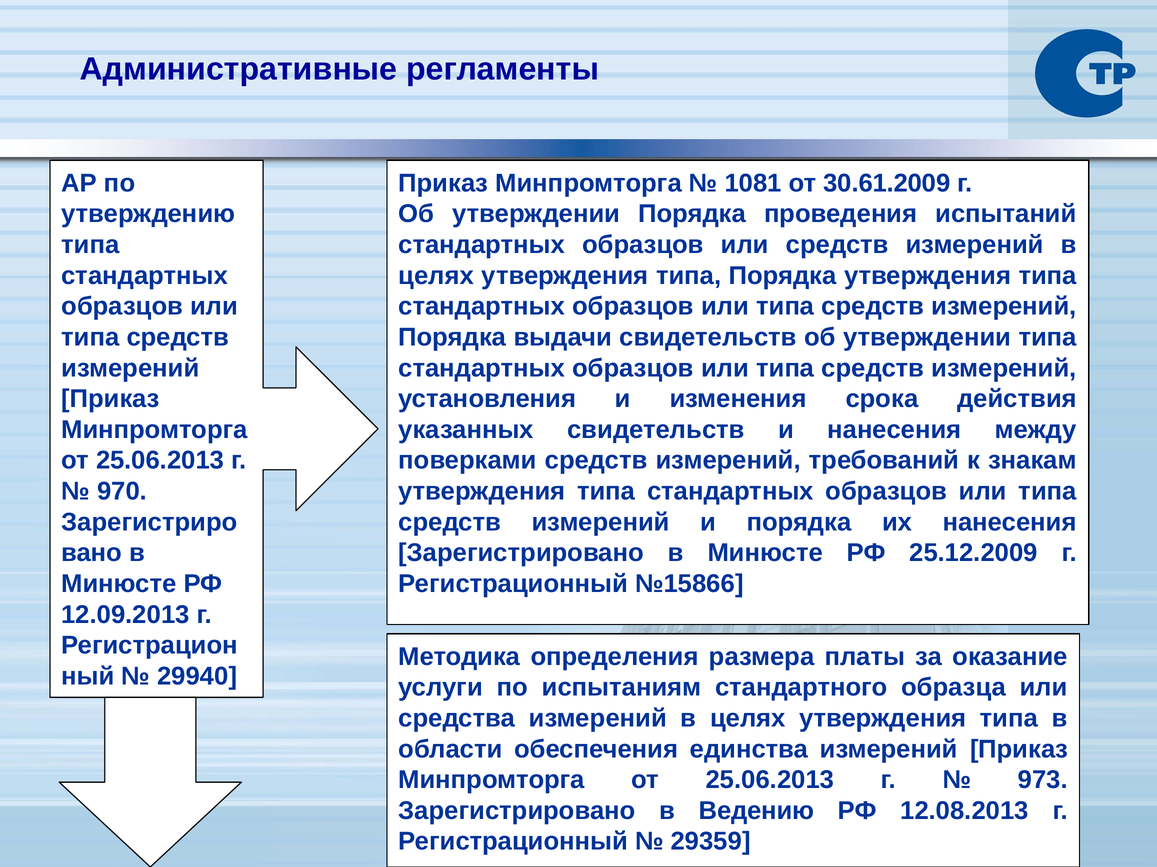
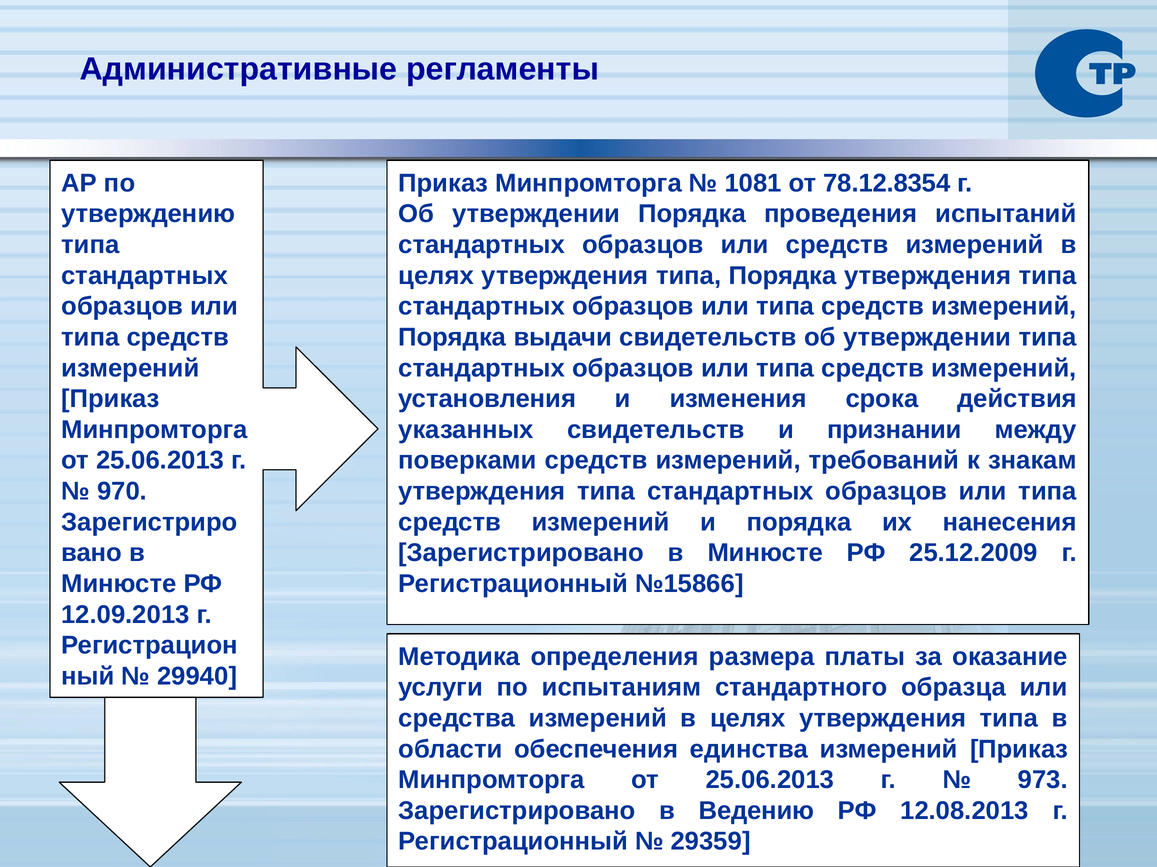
30.61.2009: 30.61.2009 -> 78.12.8354 (887, 183)
и нанесения: нанесения -> признании (894, 430)
